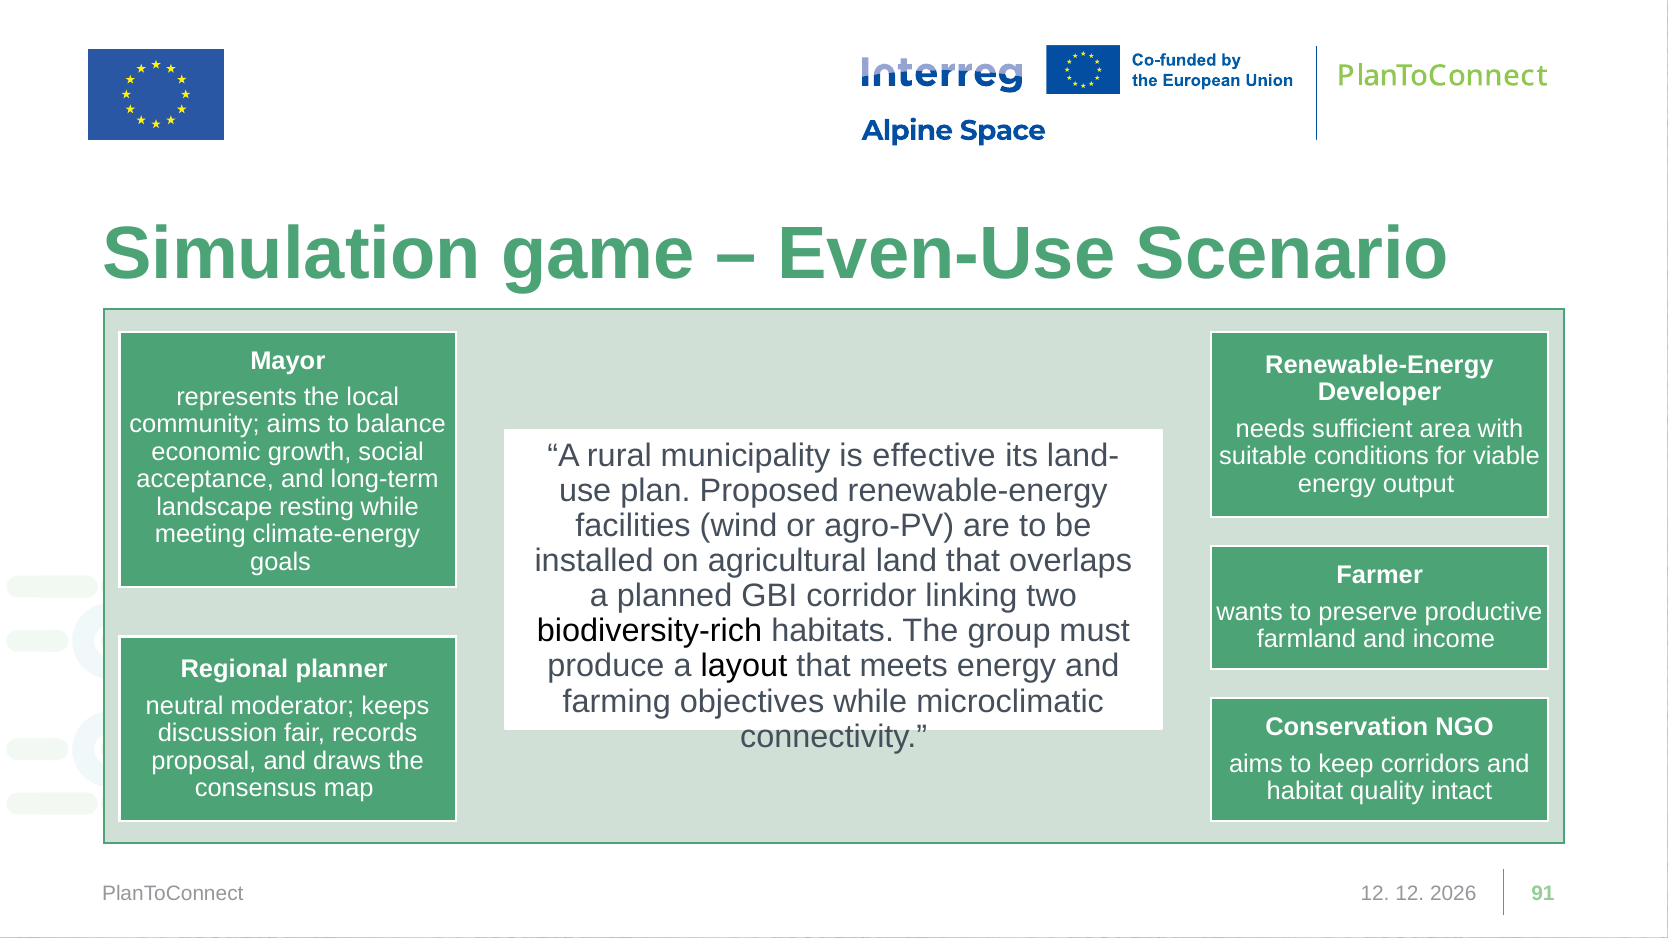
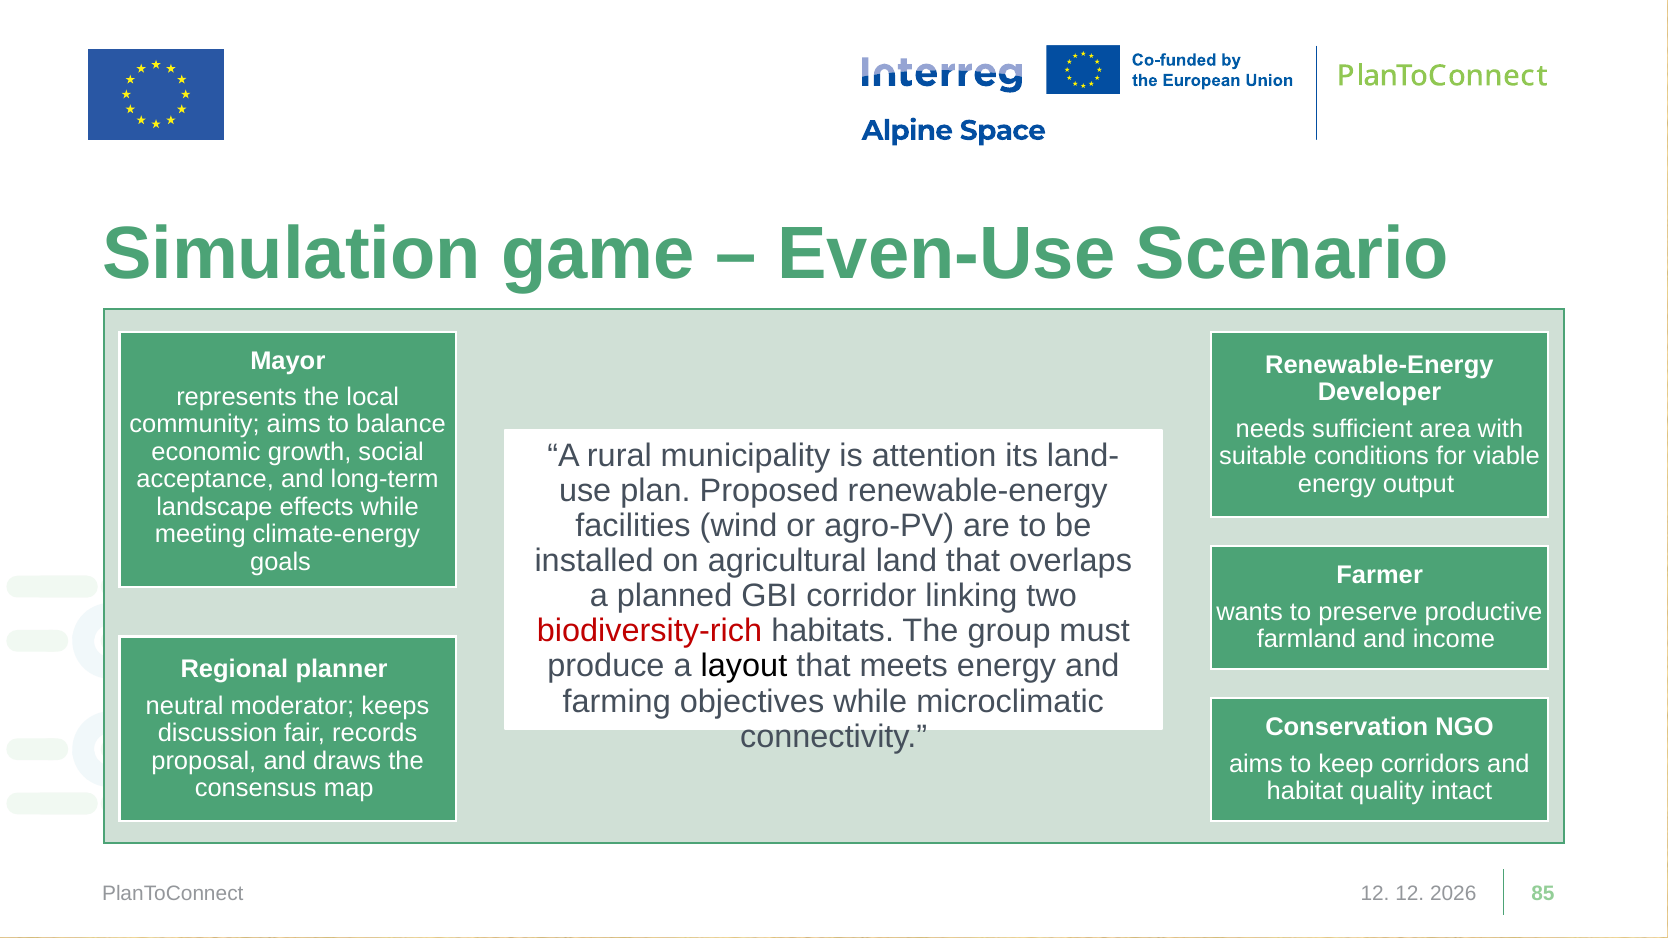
effective: effective -> attention (934, 456)
resting: resting -> effects (317, 507)
biodiversity-rich colour: black -> red (649, 631)
91: 91 -> 85 (1543, 894)
